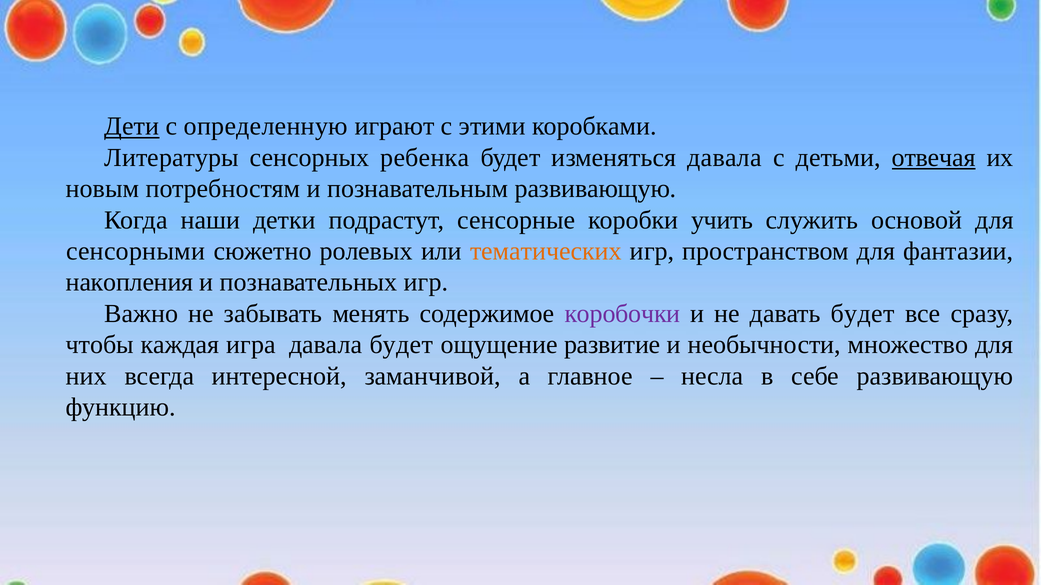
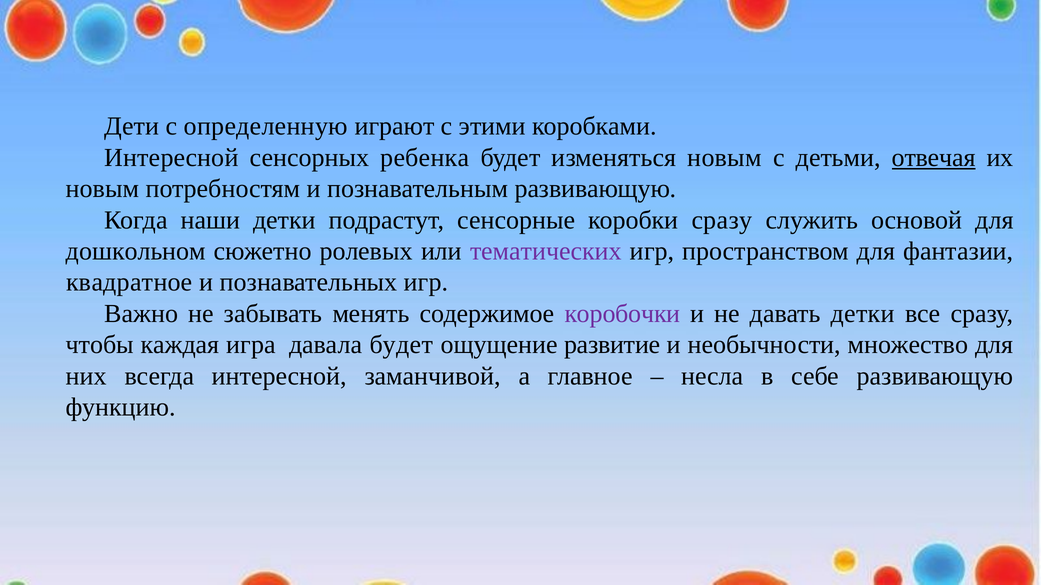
Дети underline: present -> none (132, 126)
Литературы: Литературы -> Интересной (171, 158)
изменяться давала: давала -> новым (724, 158)
коробки учить: учить -> сразу (722, 220)
сенсорными: сенсорными -> дошкольном (136, 251)
тематических colour: orange -> purple (546, 251)
накопления: накопления -> квадратное (129, 283)
давать будет: будет -> детки (863, 314)
